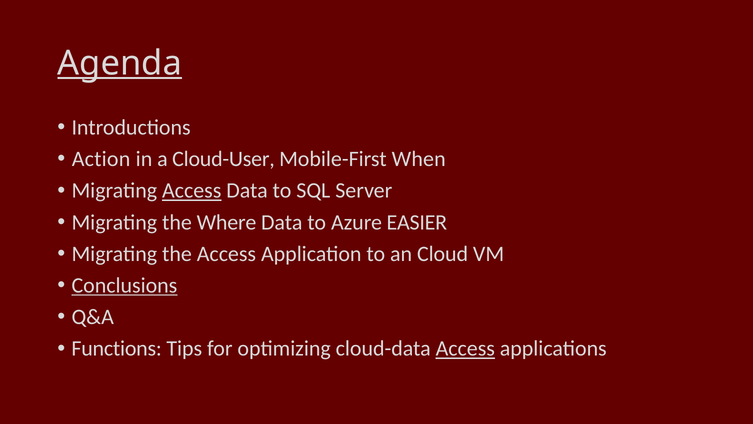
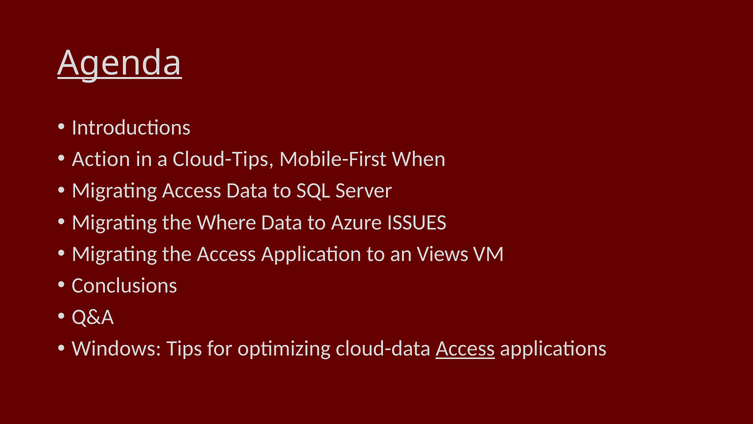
Cloud-User: Cloud-User -> Cloud-Tips (223, 159)
Access underline: present -> none (192, 190)
EASIER: EASIER -> ISSUES (417, 222)
Cloud: Cloud -> Views (443, 254)
Conclusions underline: present -> none (124, 285)
Functions: Functions -> Windows (116, 348)
